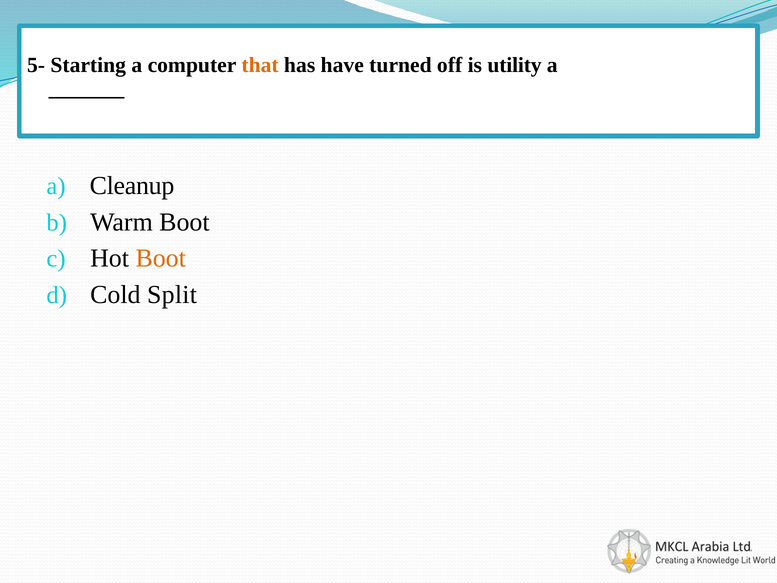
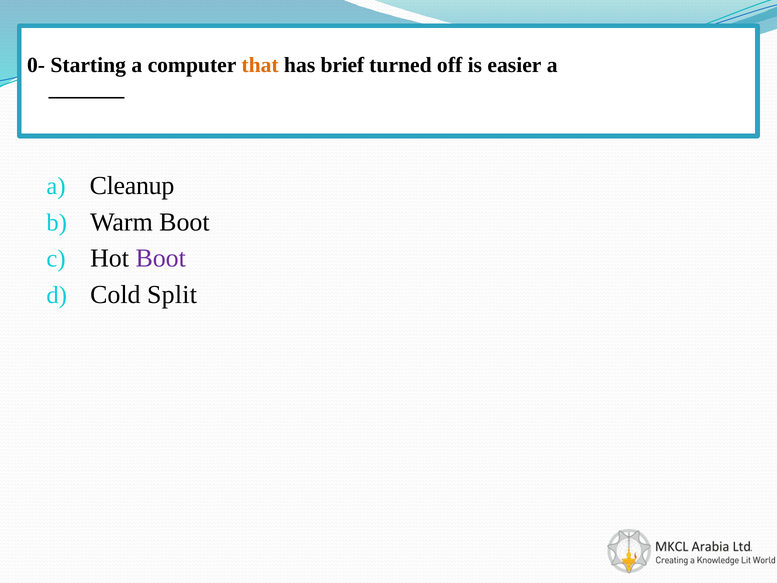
5-: 5- -> 0- (36, 65)
have: have -> brief (342, 65)
utility: utility -> easier (514, 65)
Boot colour: orange -> purple (161, 258)
